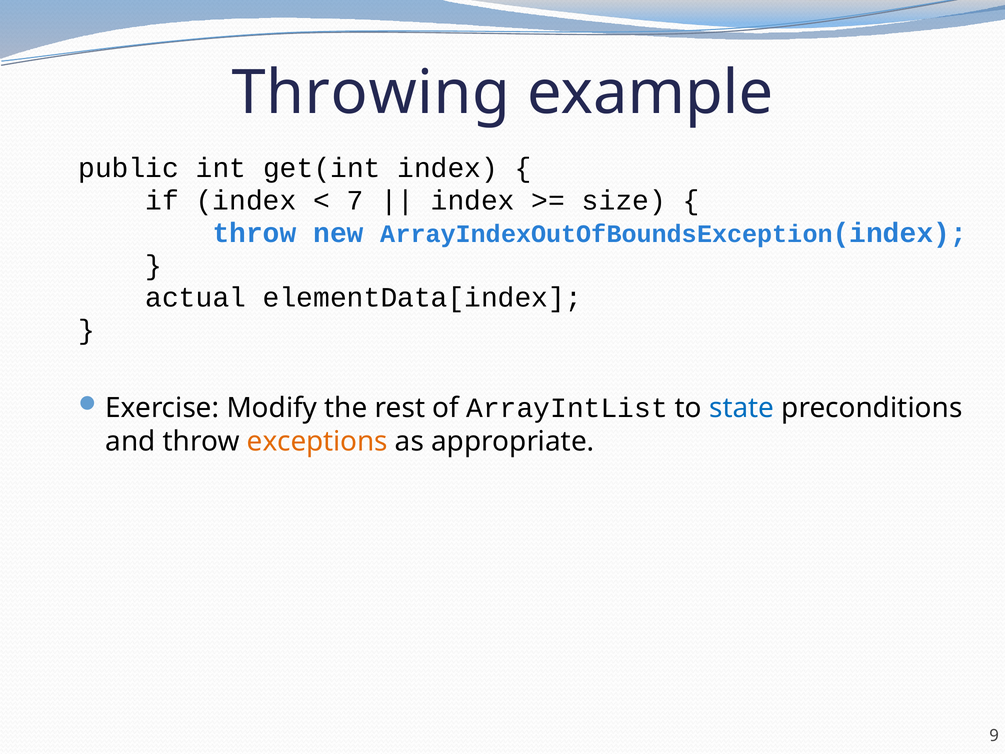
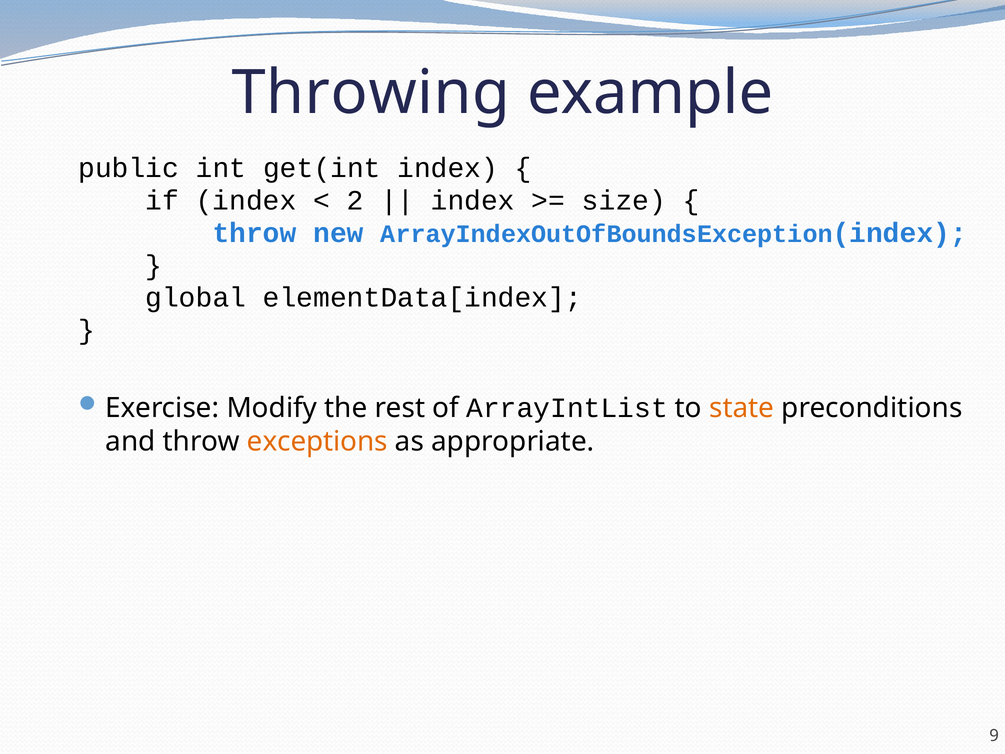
7: 7 -> 2 (355, 200)
actual: actual -> global (196, 298)
state colour: blue -> orange (742, 408)
